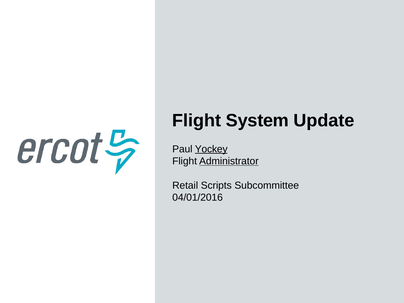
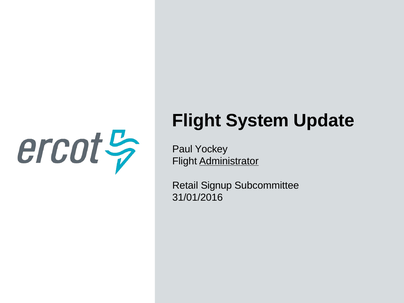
Yockey underline: present -> none (211, 149)
Scripts: Scripts -> Signup (216, 185)
04/01/2016: 04/01/2016 -> 31/01/2016 (198, 198)
